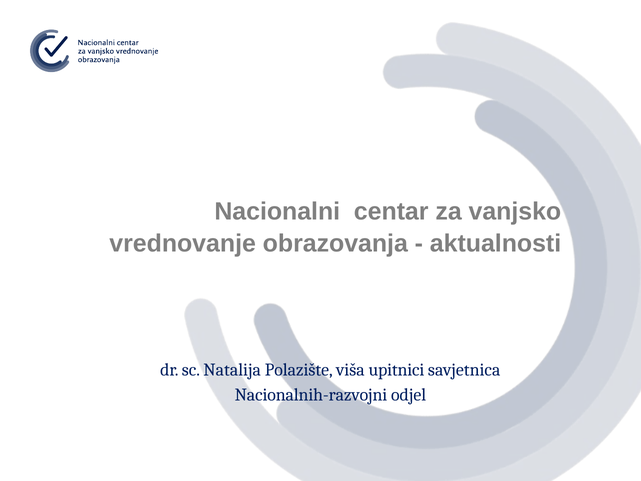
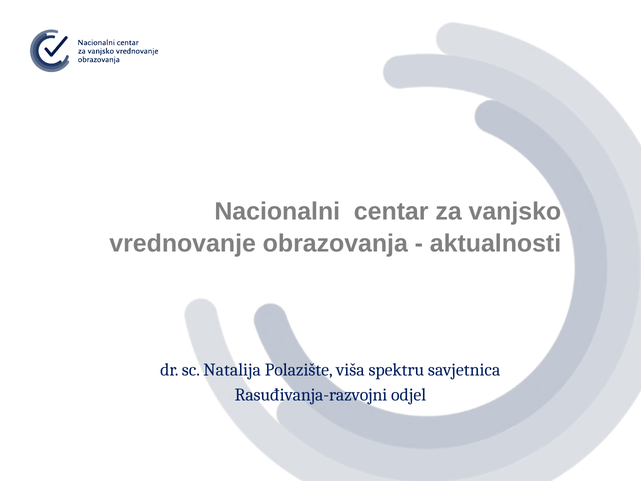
upitnici: upitnici -> spektru (396, 370)
Nacionalnih-razvojni: Nacionalnih-razvojni -> Rasuđivanja-razvojni (311, 395)
